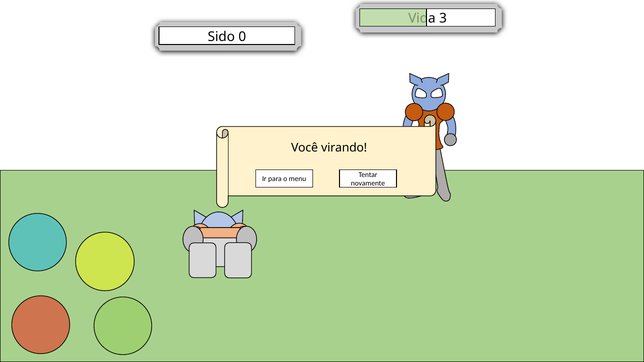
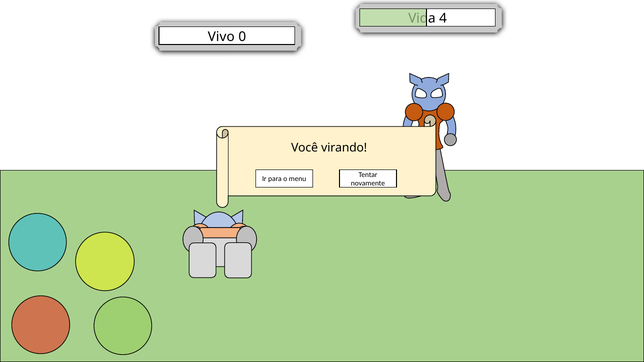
3: 3 -> 4 (443, 18)
Sido: Sido -> Vivo (221, 37)
